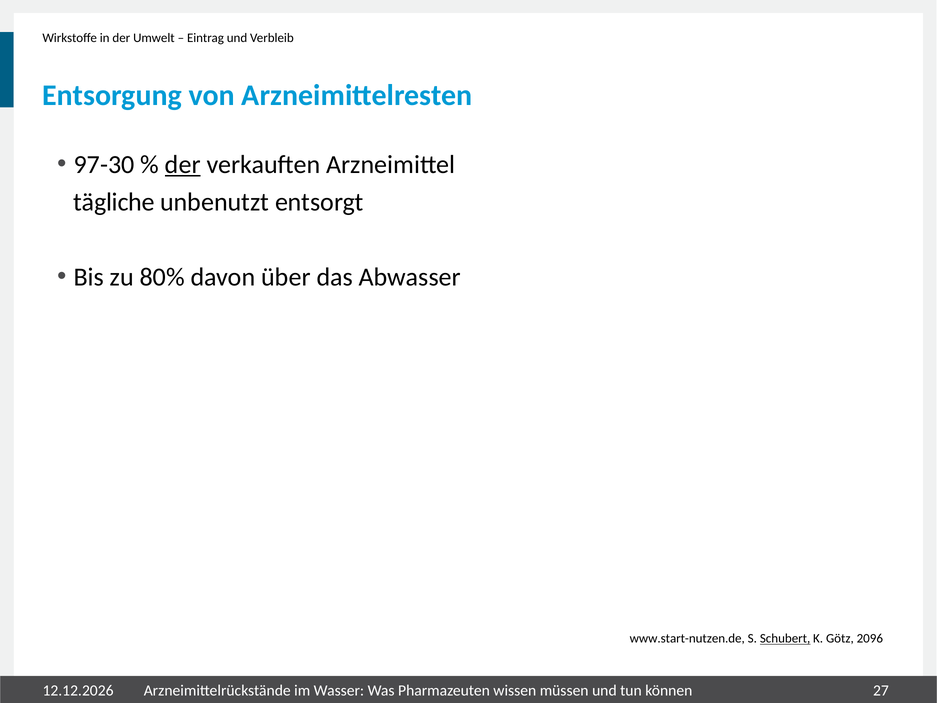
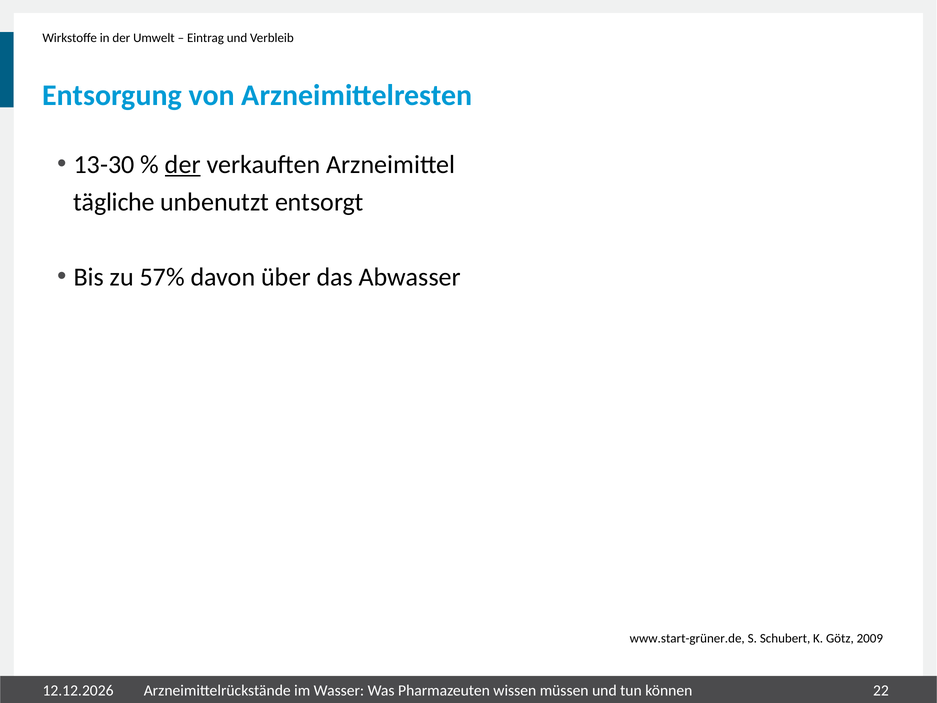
97-30: 97-30 -> 13-30 (104, 164)
80%: 80% -> 57% (162, 277)
www.start-nutzen.de: www.start-nutzen.de -> www.start-grüner.de (687, 638)
Schubert underline: present -> none (785, 638)
2096: 2096 -> 2009 (870, 638)
27: 27 -> 22 (881, 690)
